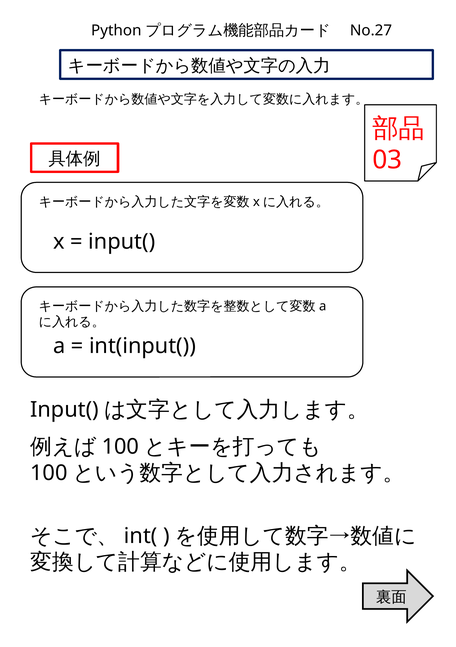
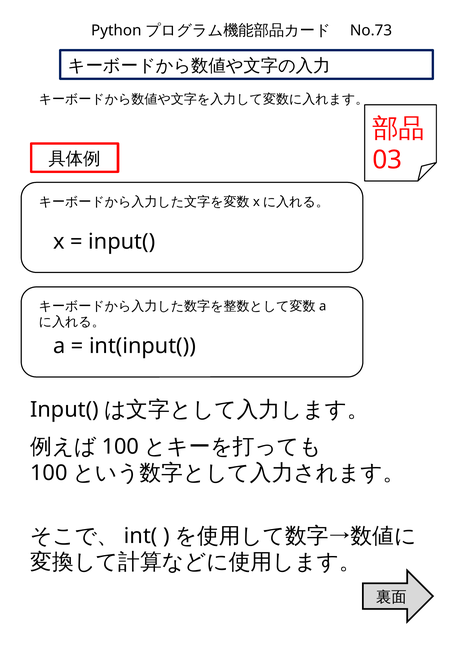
No.27: No.27 -> No.73 (371, 30)
